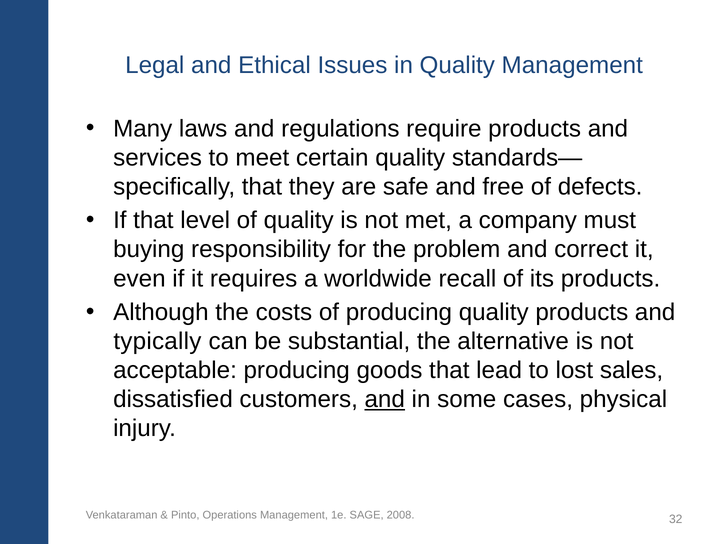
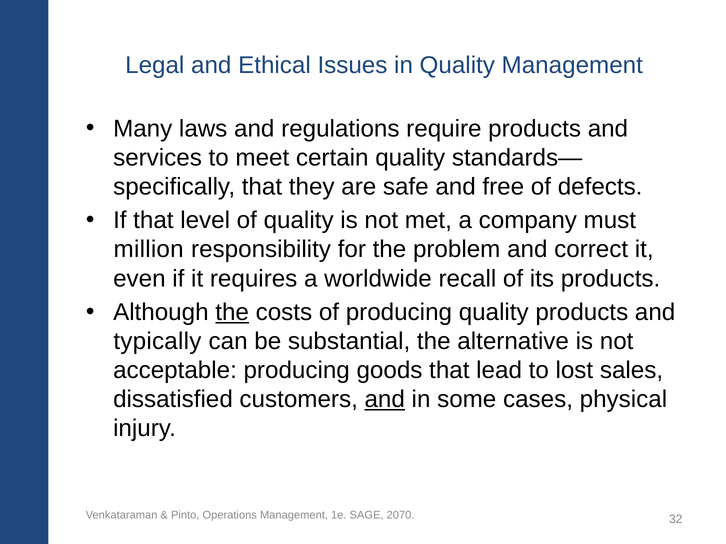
buying: buying -> million (149, 250)
the underline: none -> present (232, 313)
2008: 2008 -> 2070 (401, 516)
